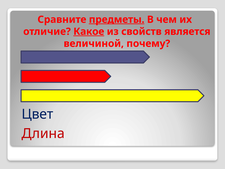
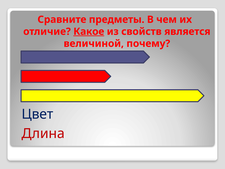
предметы underline: present -> none (117, 20)
